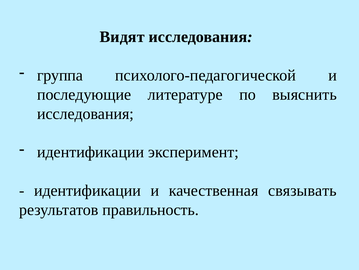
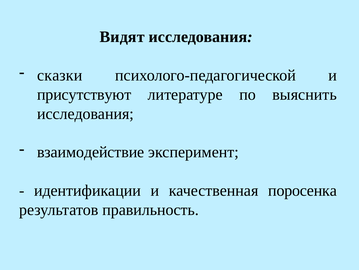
группа: группа -> сказки (60, 75)
последующие: последующие -> присутствуют (84, 94)
идентификации: идентификации -> взаимодействие (91, 152)
связывать: связывать -> поросенка (302, 190)
